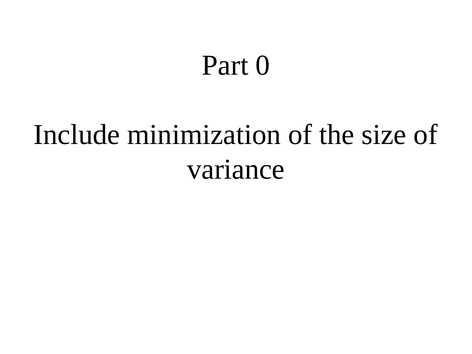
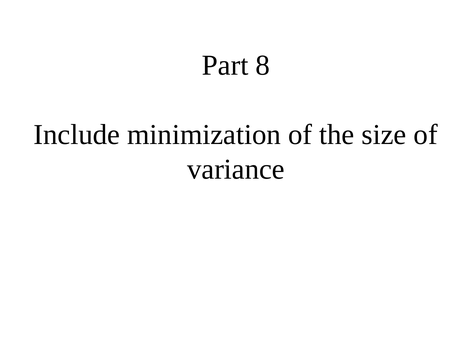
0: 0 -> 8 (263, 65)
